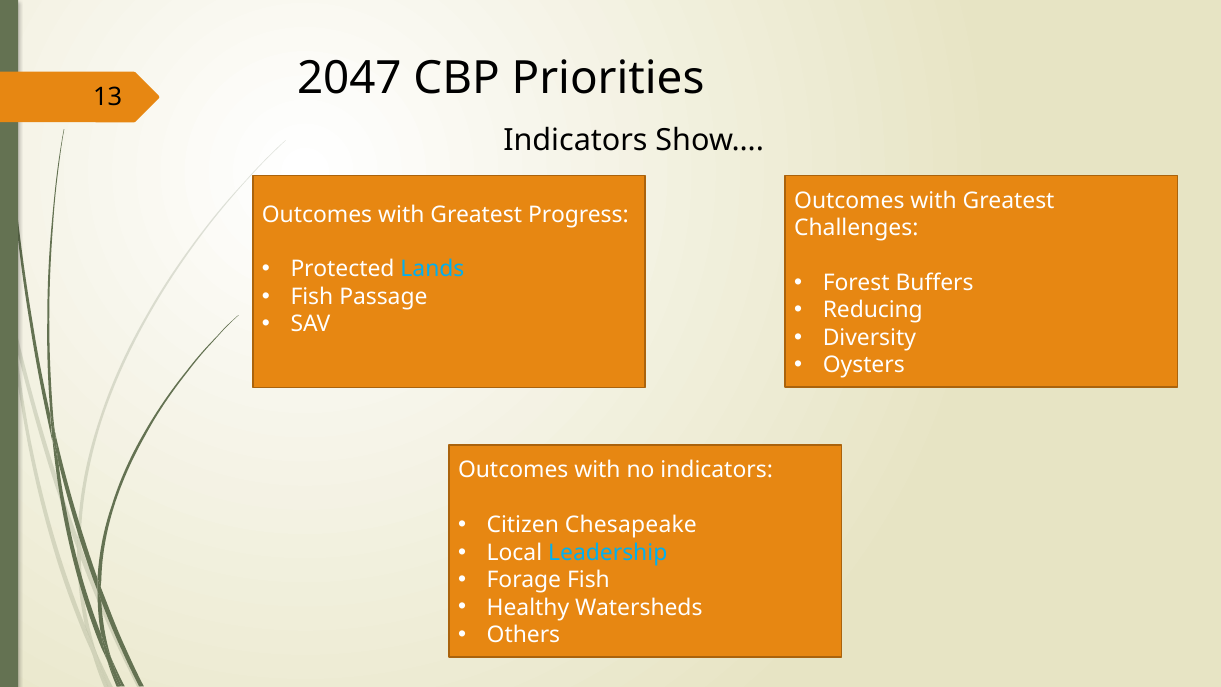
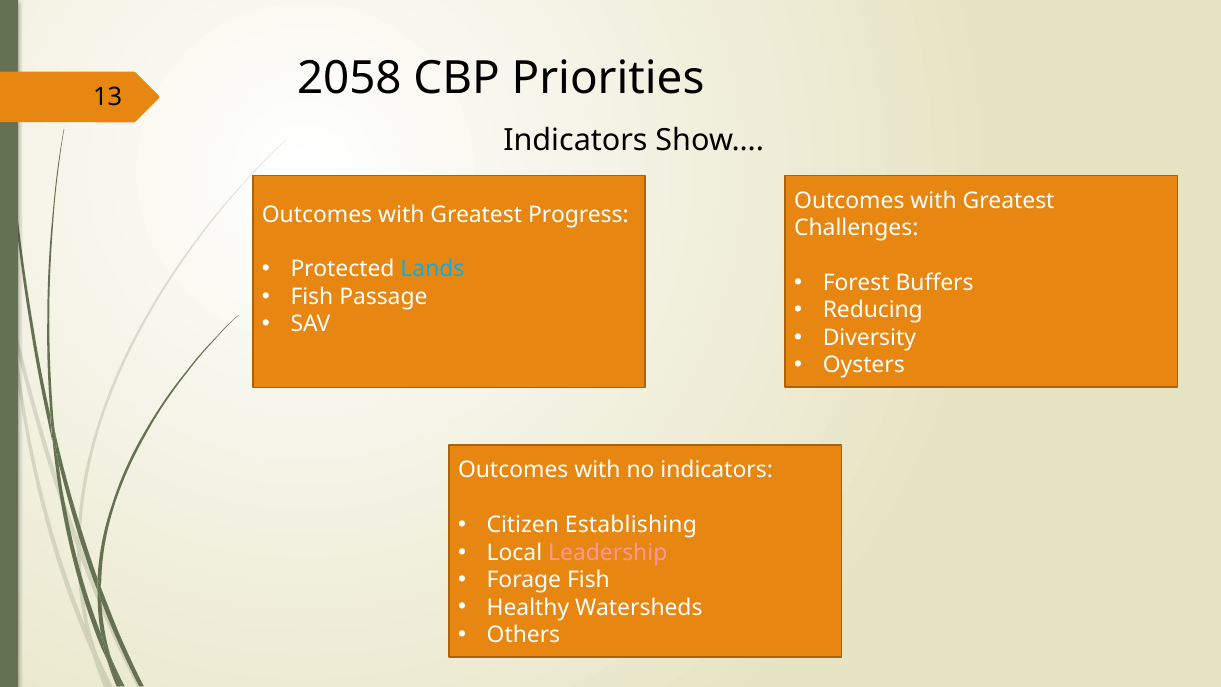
2047: 2047 -> 2058 (349, 78)
Chesapeake: Chesapeake -> Establishing (631, 525)
Leadership colour: light blue -> pink (608, 553)
